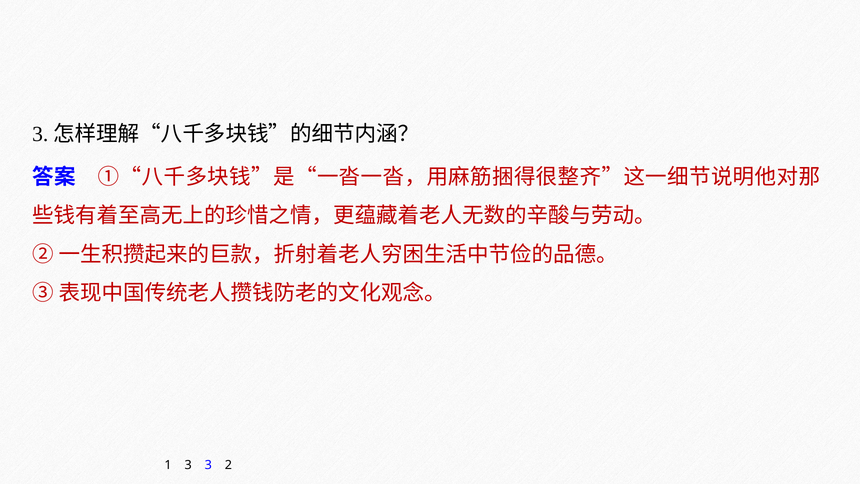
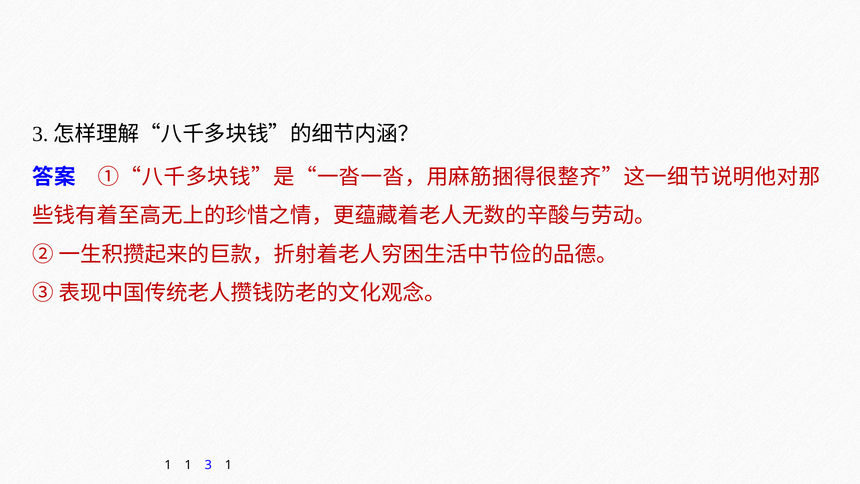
1 3: 3 -> 1 (188, 465)
3 2: 2 -> 1 (228, 465)
